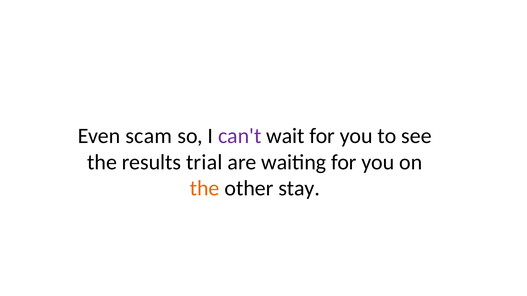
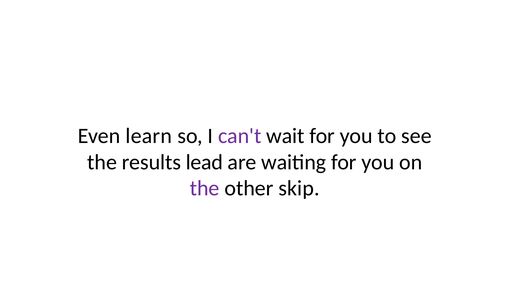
scam: scam -> learn (149, 136)
trial: trial -> lead (204, 162)
the colour: orange -> purple (205, 189)
stay: stay -> skip (299, 189)
